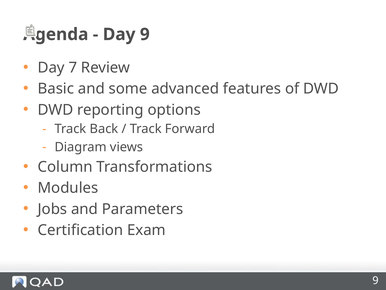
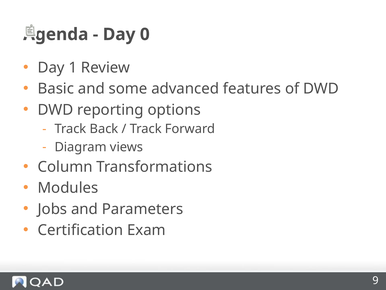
Day 9: 9 -> 0 (145, 34)
7: 7 -> 1 (73, 68)
